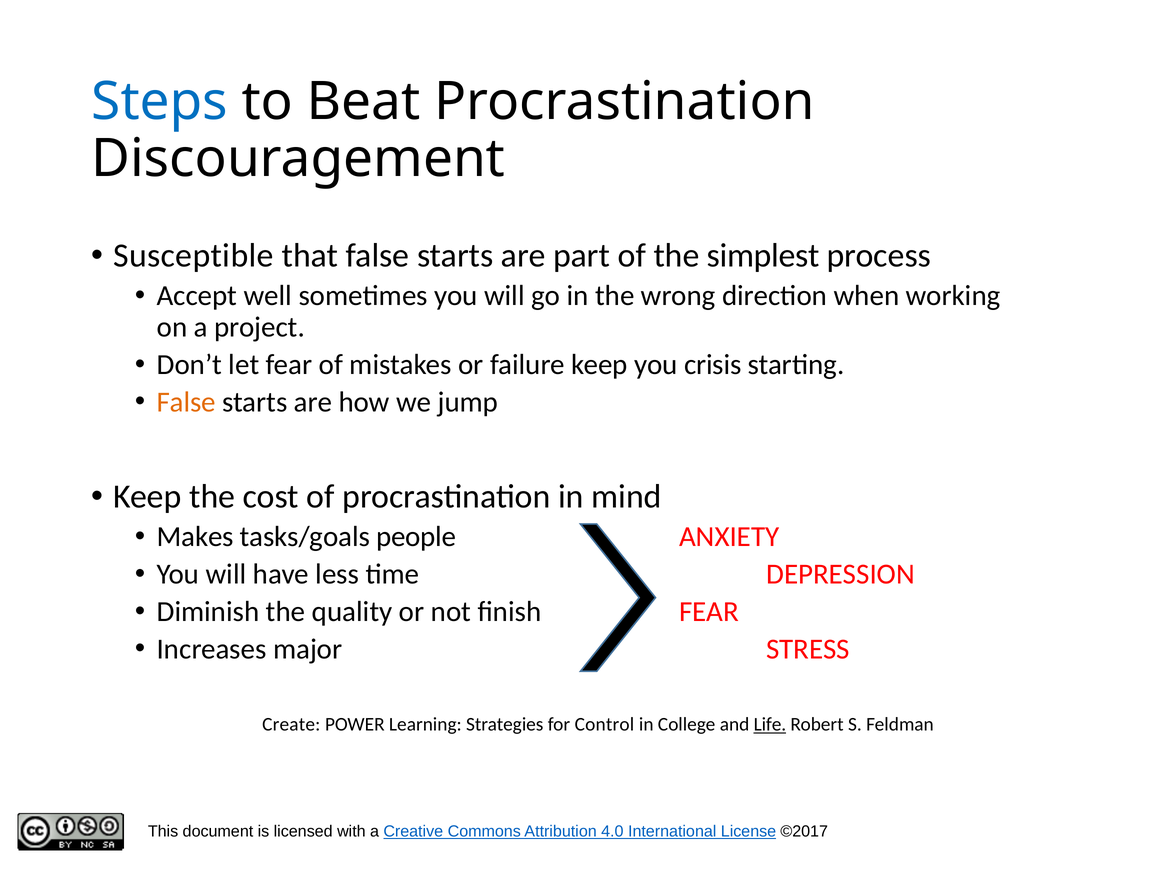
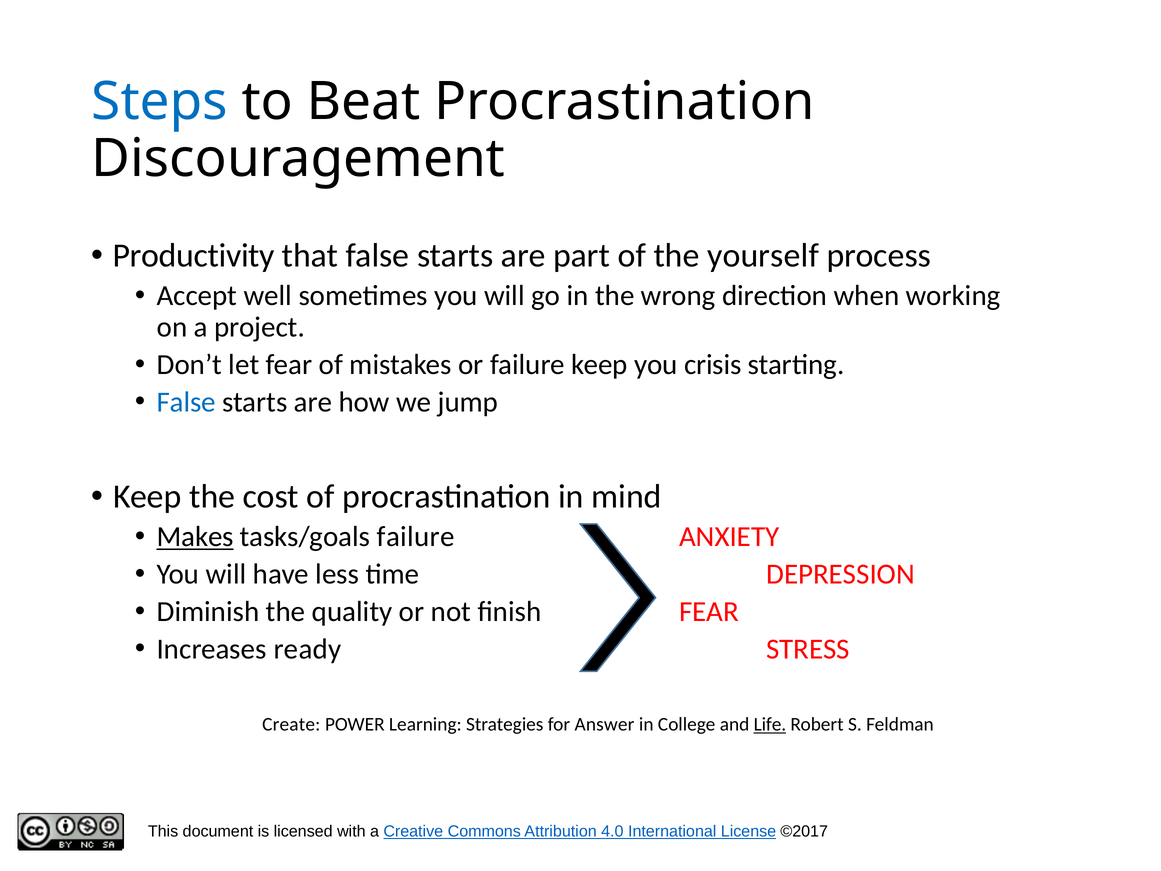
Susceptible: Susceptible -> Productivity (194, 256)
simplest: simplest -> yourself (763, 256)
False colour: orange -> blue (186, 402)
Makes underline: none -> present (195, 537)
tasks/goals people: people -> failure (416, 537)
major: major -> ready (307, 649)
Control: Control -> Answer (605, 724)
